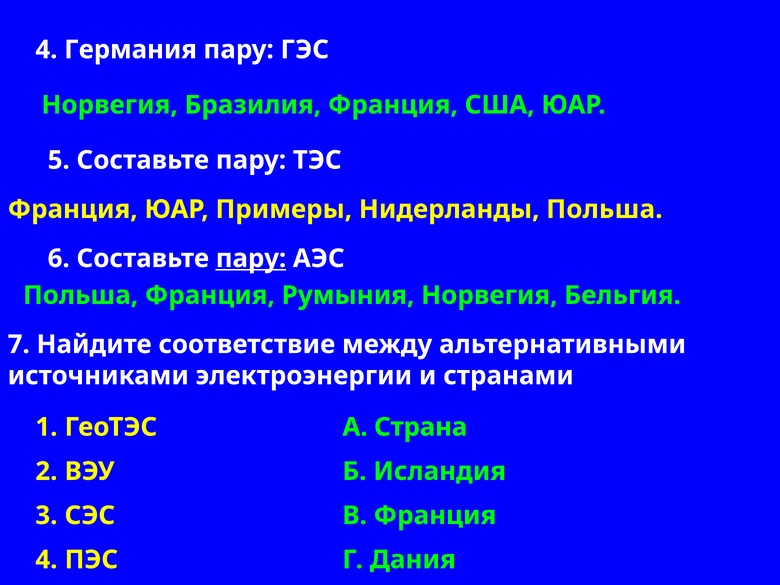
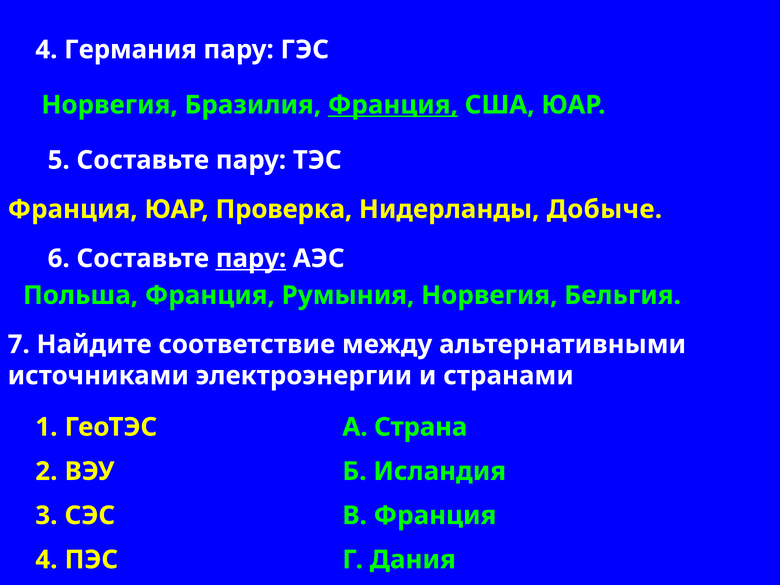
Франция underline: none -> present (393, 105)
Примеры: Примеры -> Проверка (284, 209)
Нидерланды Польша: Польша -> Добыче (604, 209)
